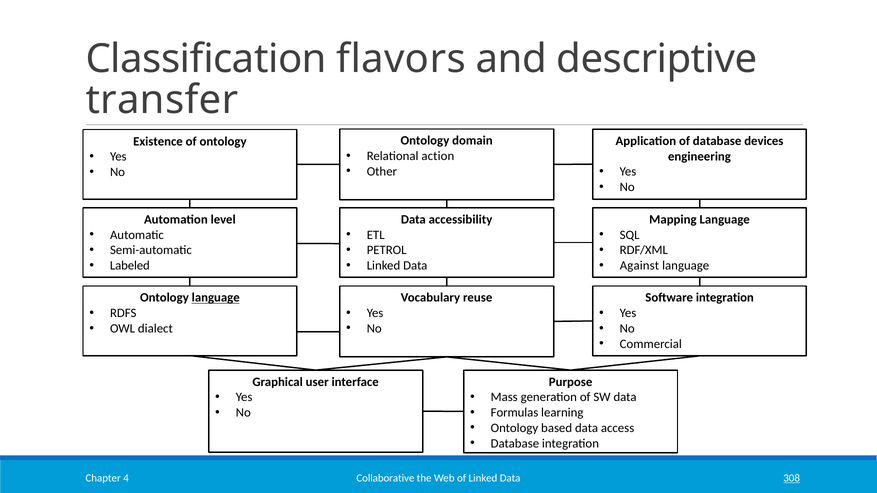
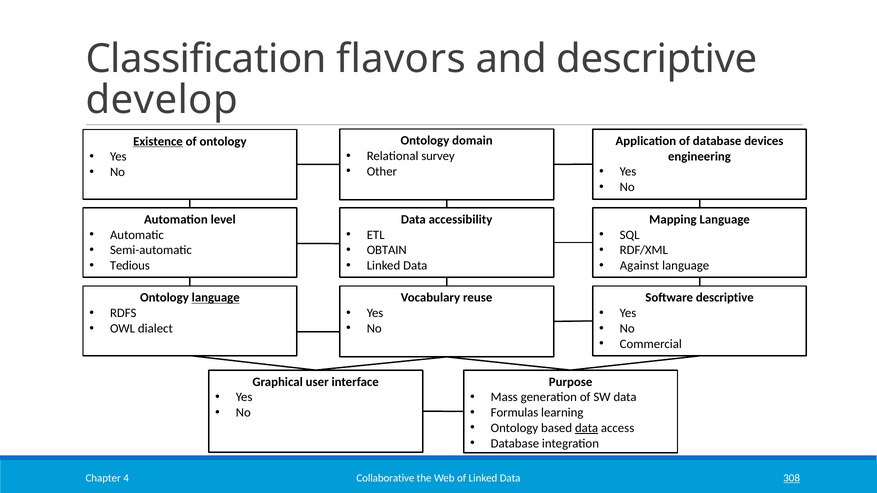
transfer: transfer -> develop (162, 100)
Existence underline: none -> present (158, 141)
action: action -> survey (438, 156)
PETROL: PETROL -> OBTAIN (387, 250)
Labeled: Labeled -> Tedious (130, 266)
Software integration: integration -> descriptive (725, 298)
data underline: none -> present (587, 428)
